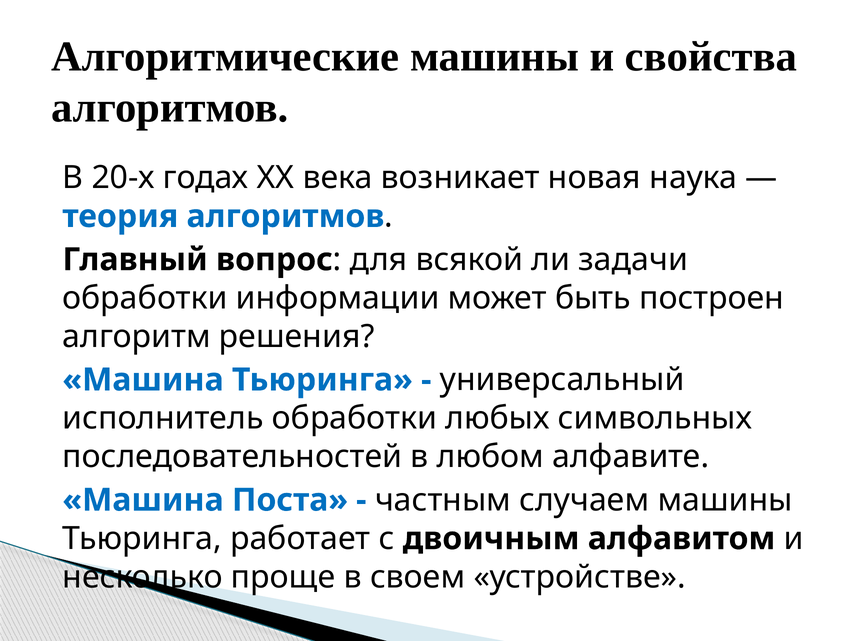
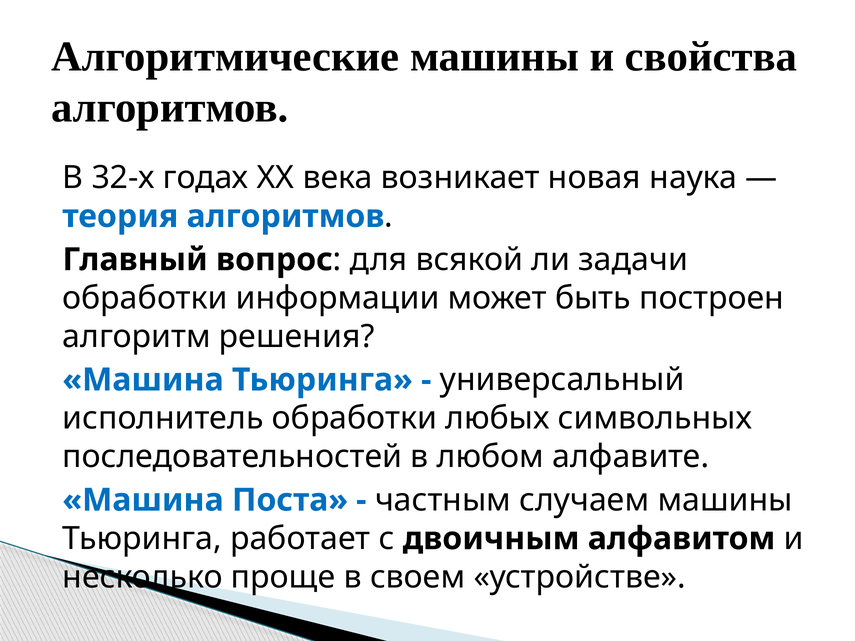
20-х: 20-х -> 32-х (123, 178)
